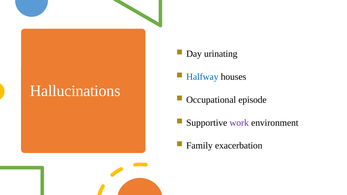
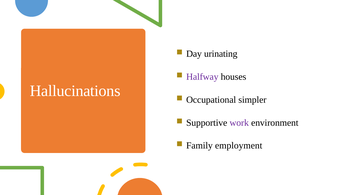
Halfway colour: blue -> purple (202, 77)
episode: episode -> simpler (252, 100)
exacerbation: exacerbation -> employment (239, 146)
